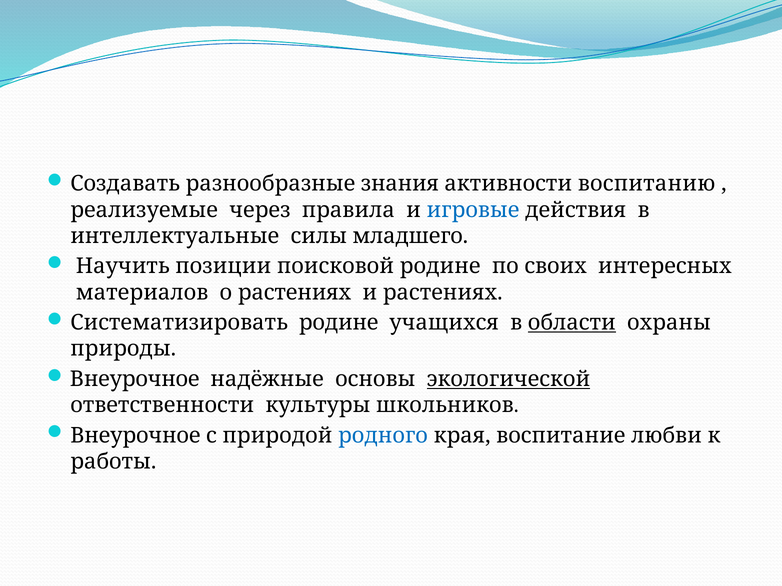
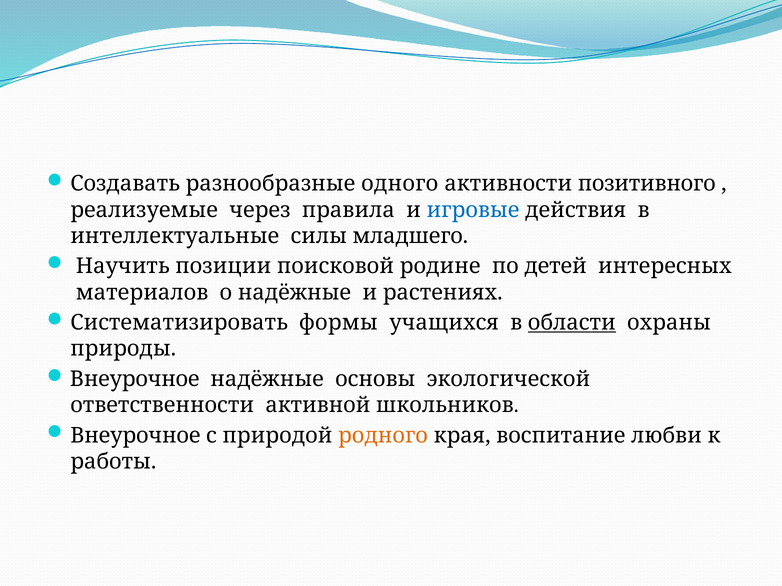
знания: знания -> одного (400, 184)
воспитанию: воспитанию -> позитивного (647, 184)
своих: своих -> детей (556, 267)
о растениях: растениях -> надёжные (294, 293)
Систематизировать родине: родине -> формы (338, 323)
экологической underline: present -> none (508, 380)
культуры: культуры -> активной (318, 406)
родного colour: blue -> orange (383, 436)
